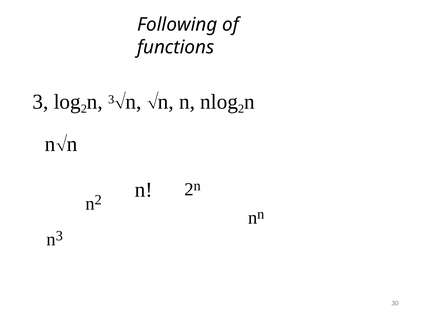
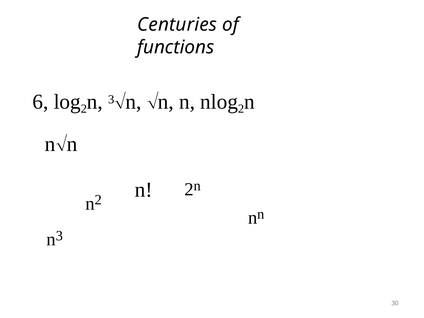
Following: Following -> Centuries (177, 25)
3: 3 -> 6 (40, 102)
